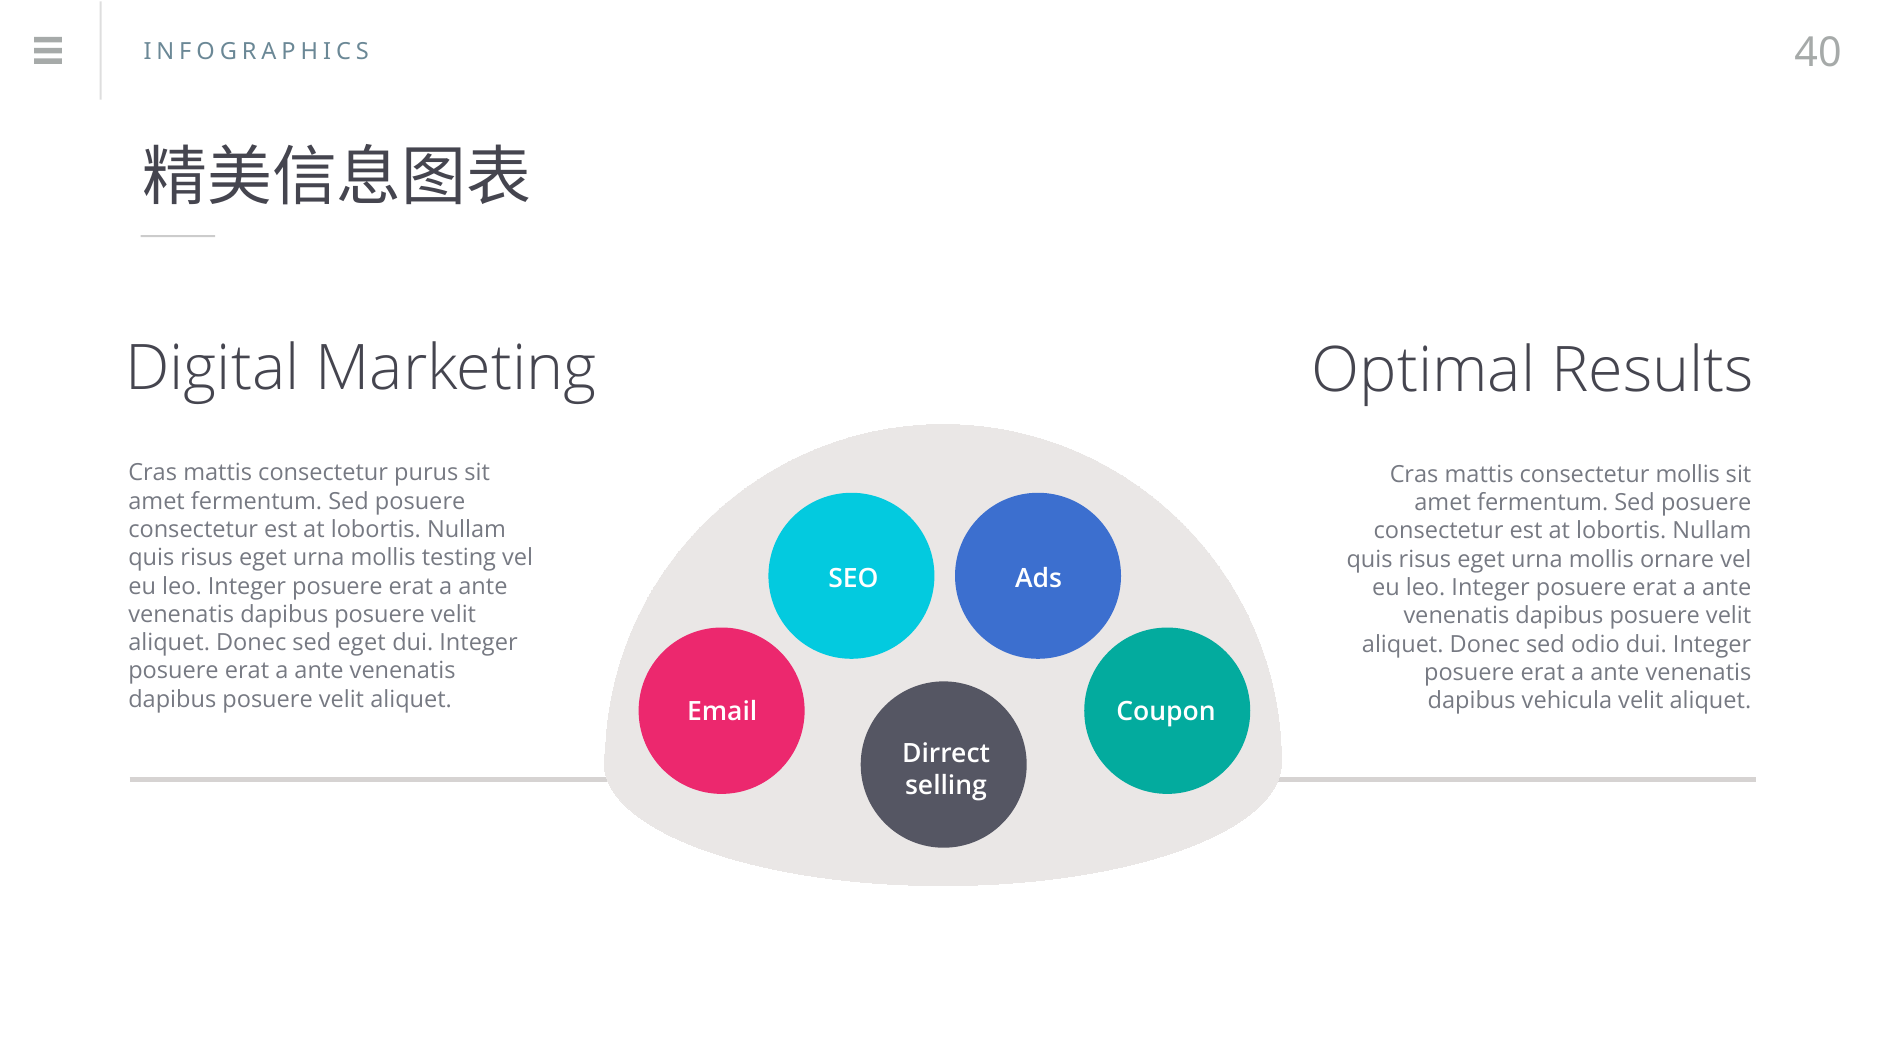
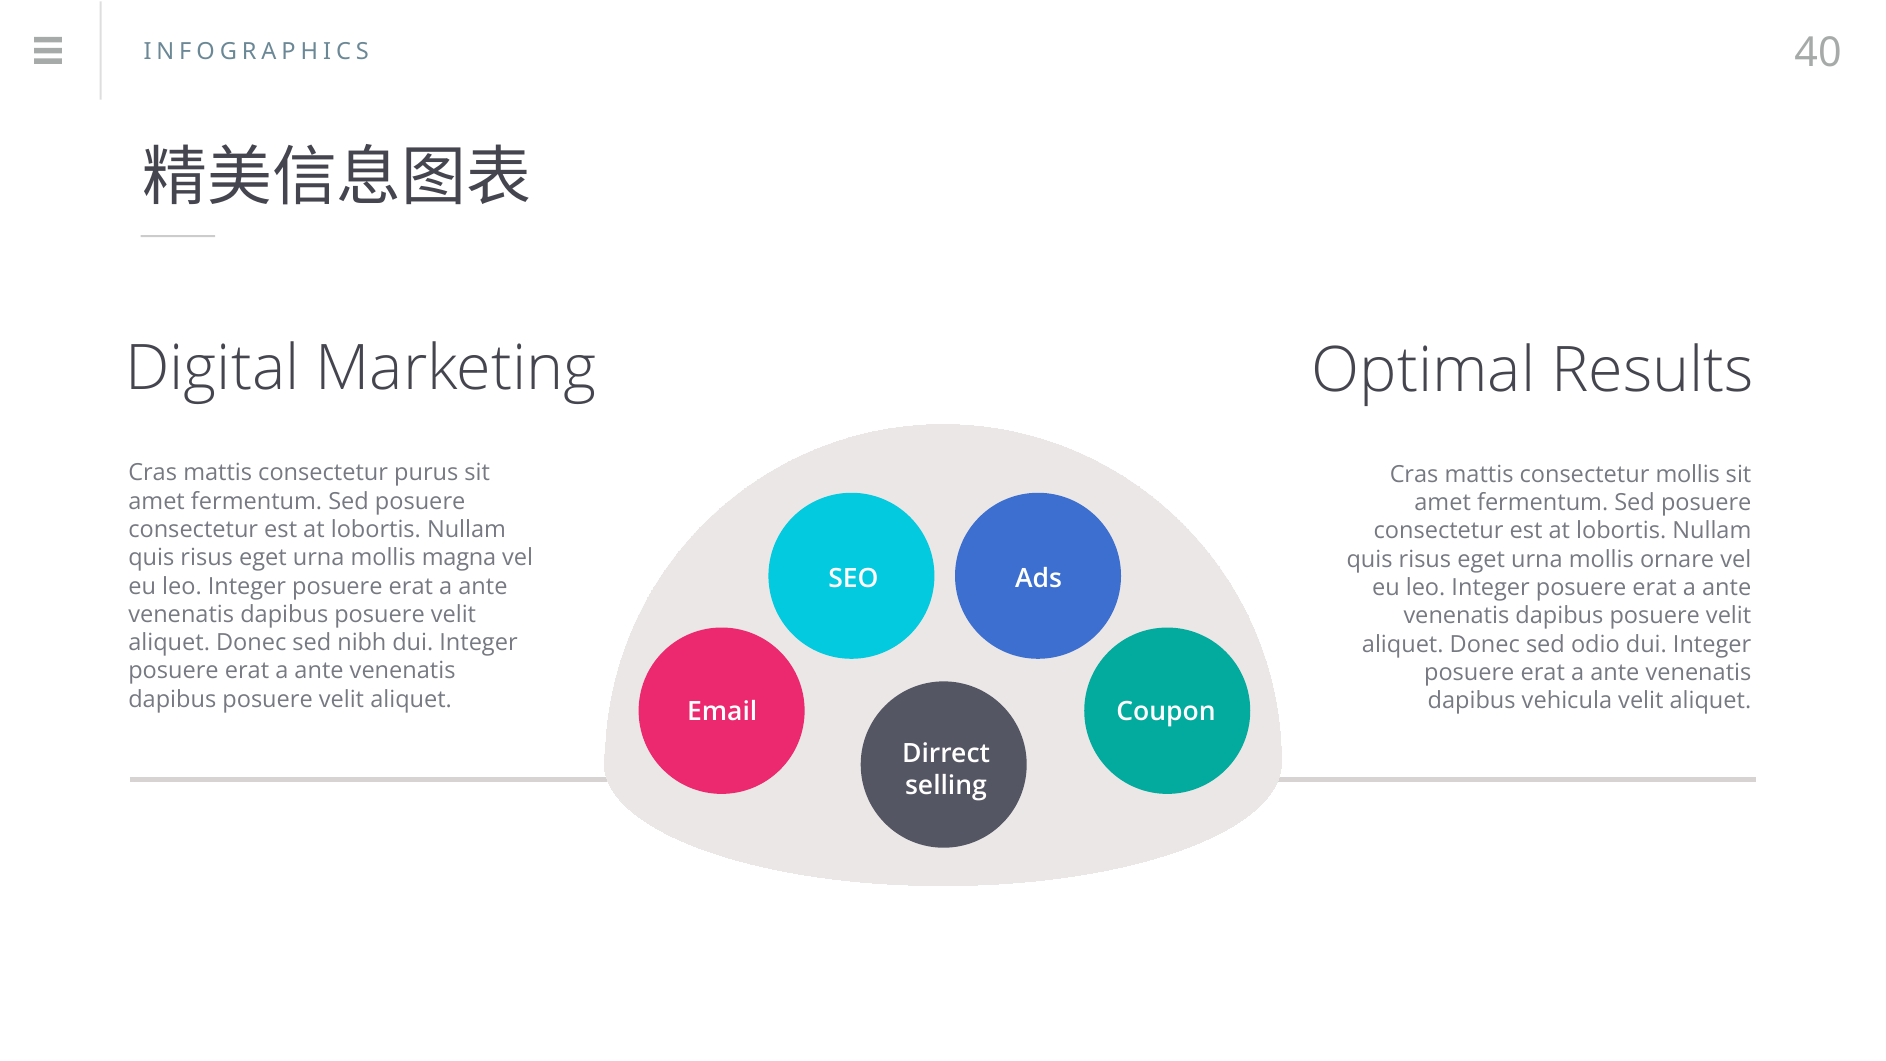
testing: testing -> magna (459, 558)
sed eget: eget -> nibh (362, 643)
